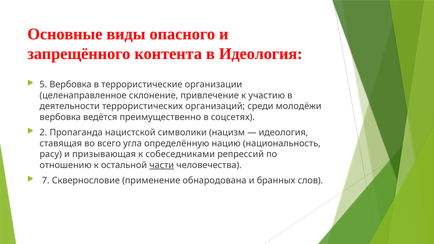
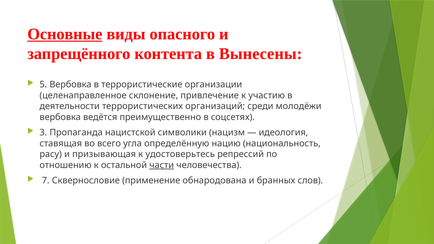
Основные underline: none -> present (65, 34)
в Идеология: Идеология -> Вынесены (261, 54)
2: 2 -> 3 (43, 133)
собеседниками: собеседниками -> удостоверьтесь (180, 154)
